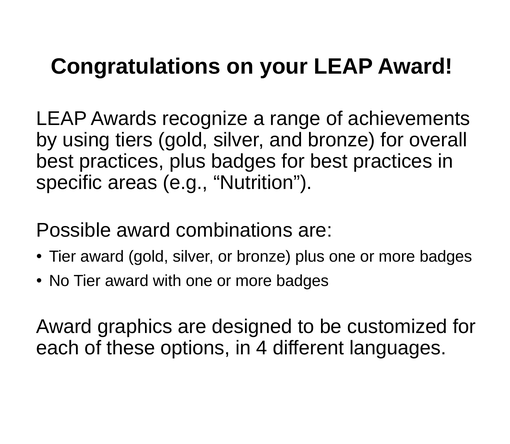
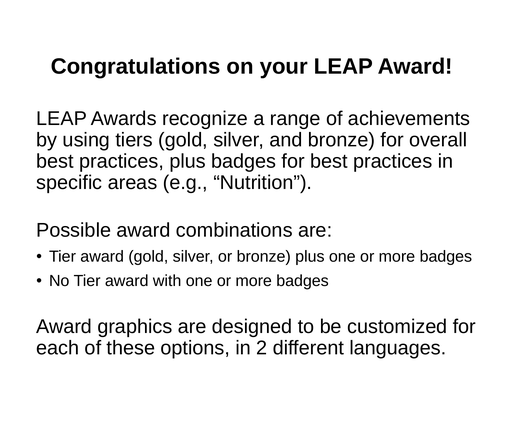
4: 4 -> 2 (262, 348)
